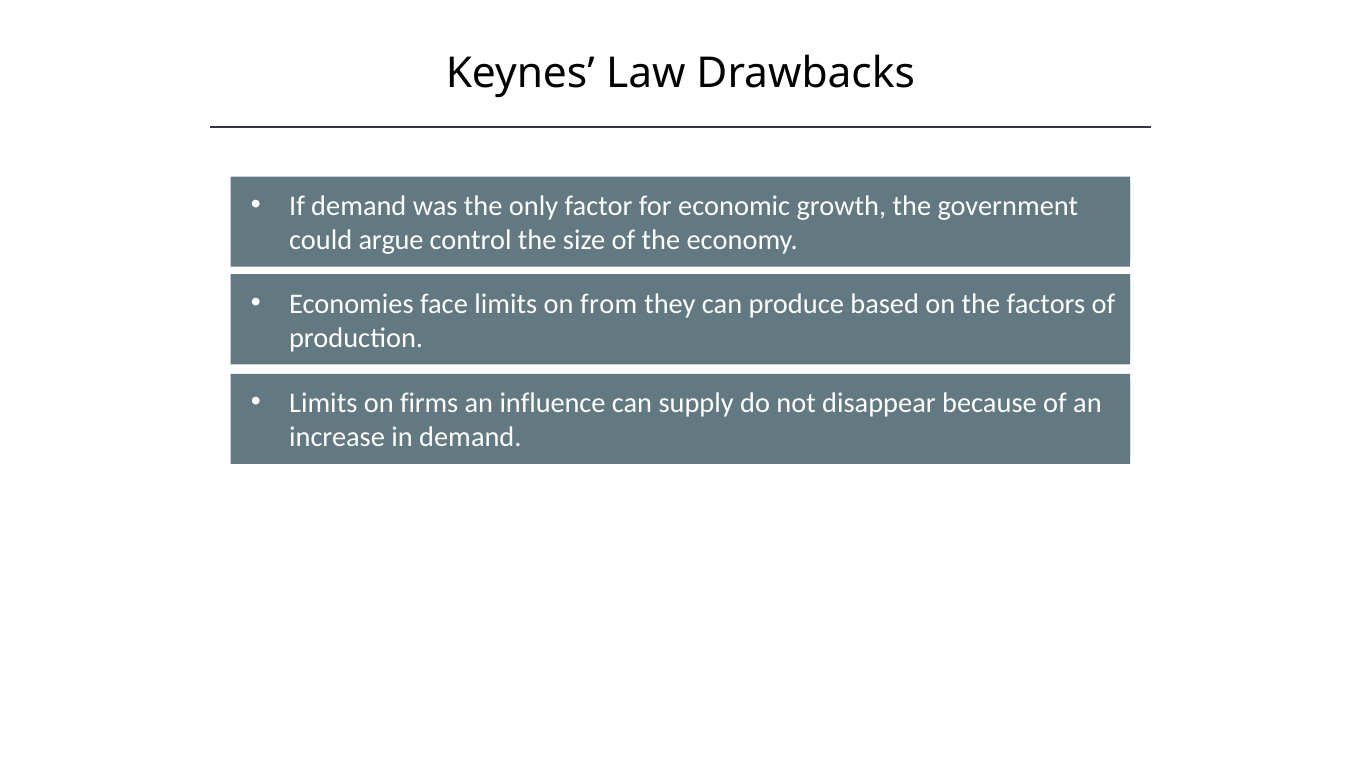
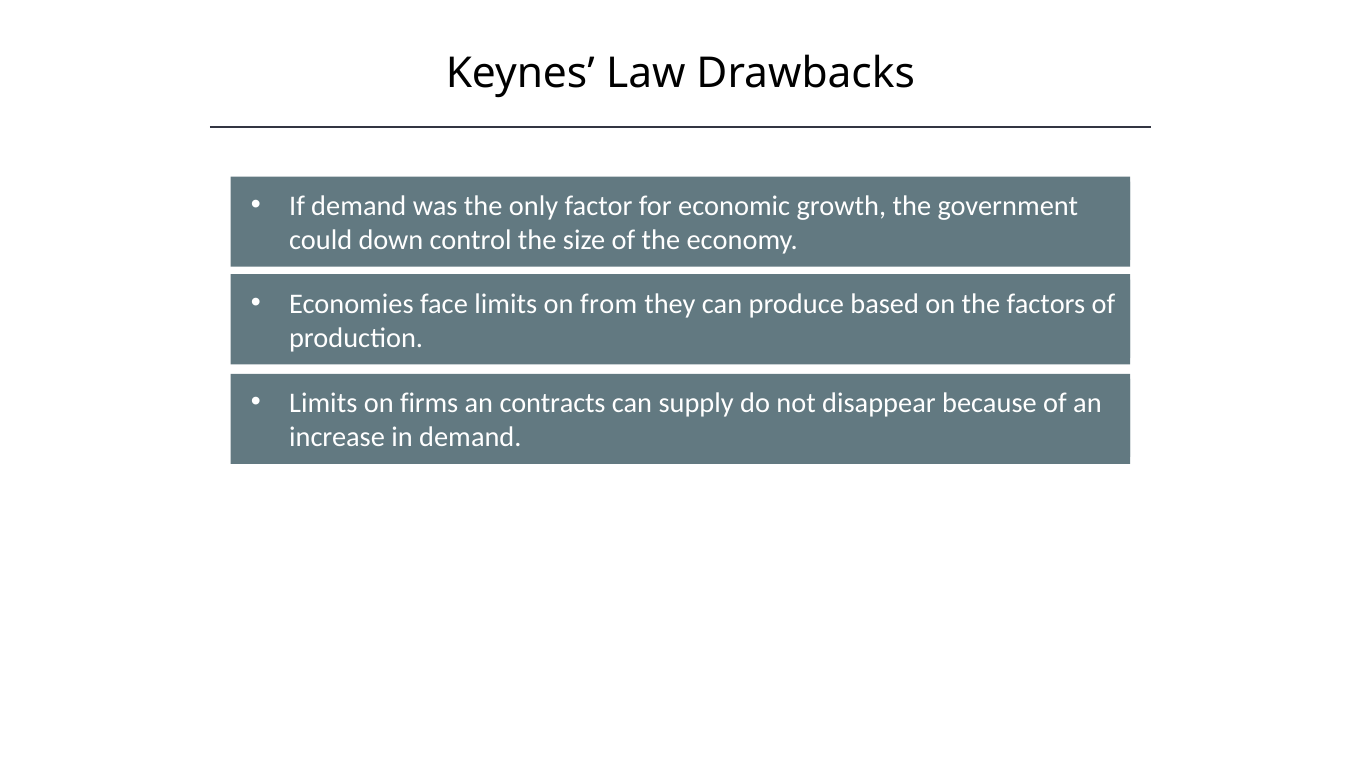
argue: argue -> down (391, 240)
influence: influence -> contracts (553, 403)
